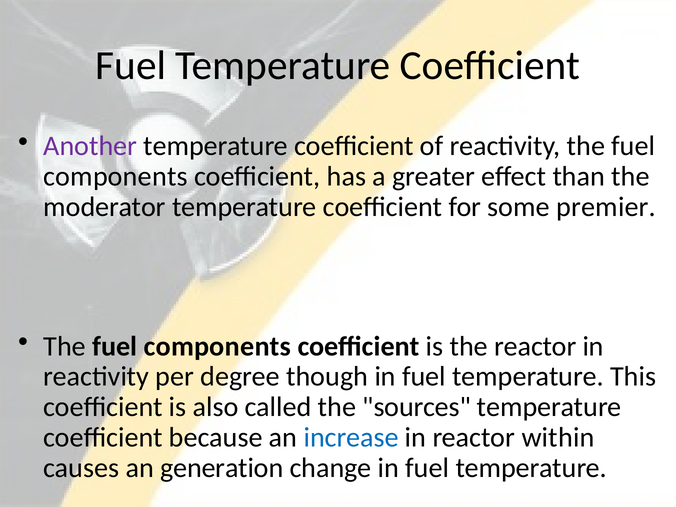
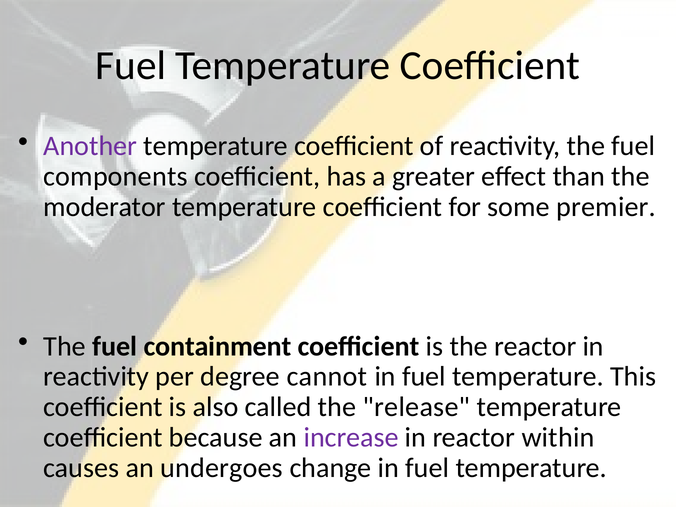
components: components -> containment (218, 346)
though: though -> cannot (327, 377)
sources: sources -> release (416, 407)
increase colour: blue -> purple (351, 438)
generation: generation -> undergoes (222, 468)
